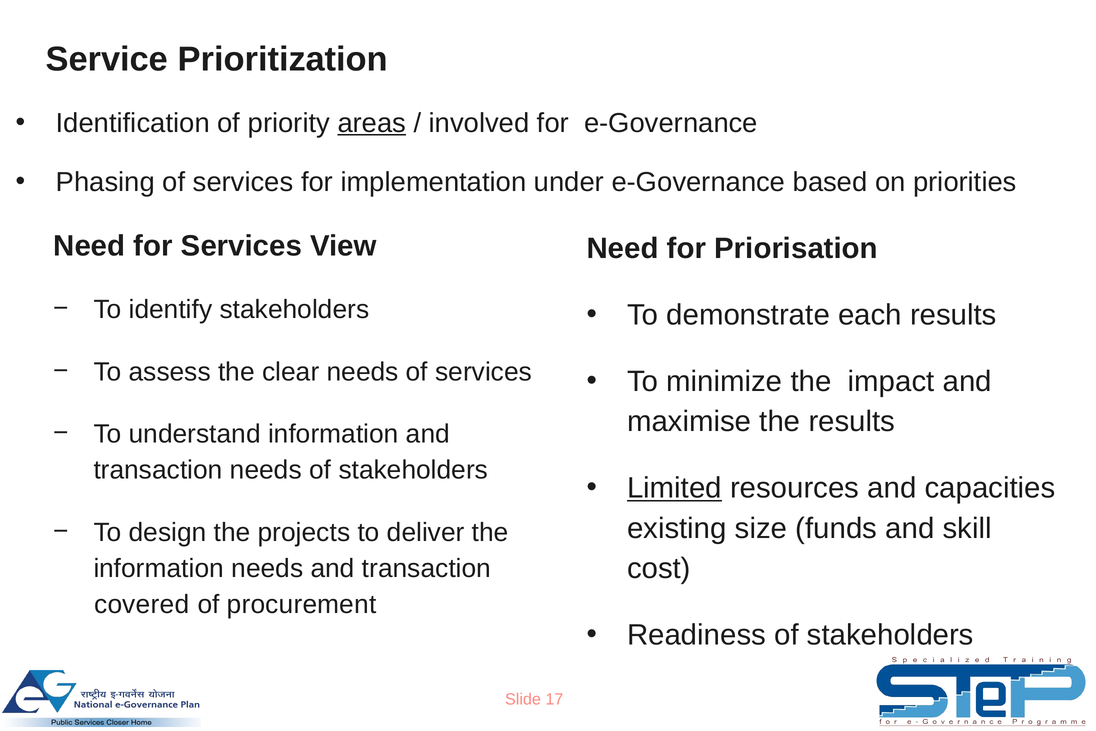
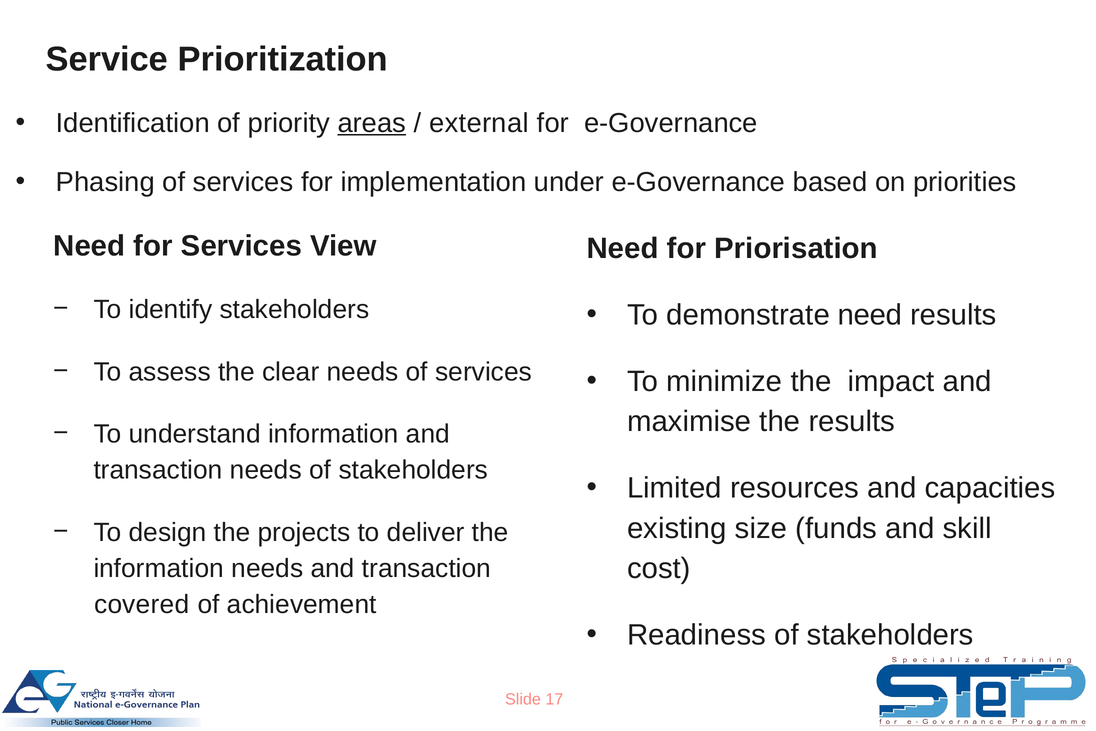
involved: involved -> external (479, 123)
demonstrate each: each -> need (870, 315)
Limited underline: present -> none (674, 488)
procurement: procurement -> achievement (302, 604)
